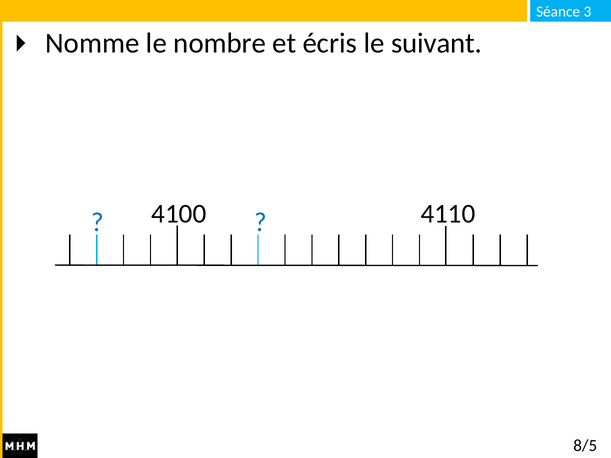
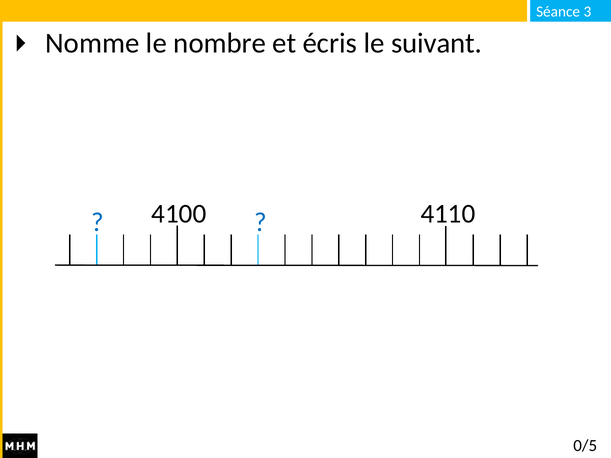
8/5: 8/5 -> 0/5 (585, 446)
